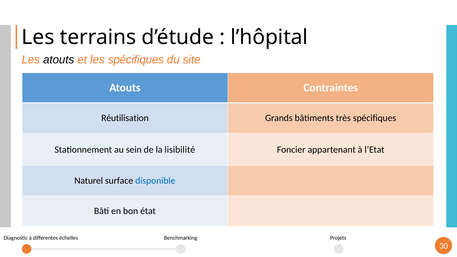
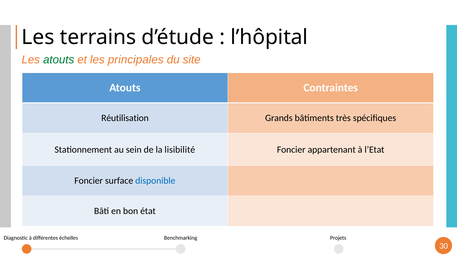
atouts colour: black -> green (59, 60)
les spécifiques: spécifiques -> principales (136, 60)
Naturel: Naturel -> Foncier (89, 181)
